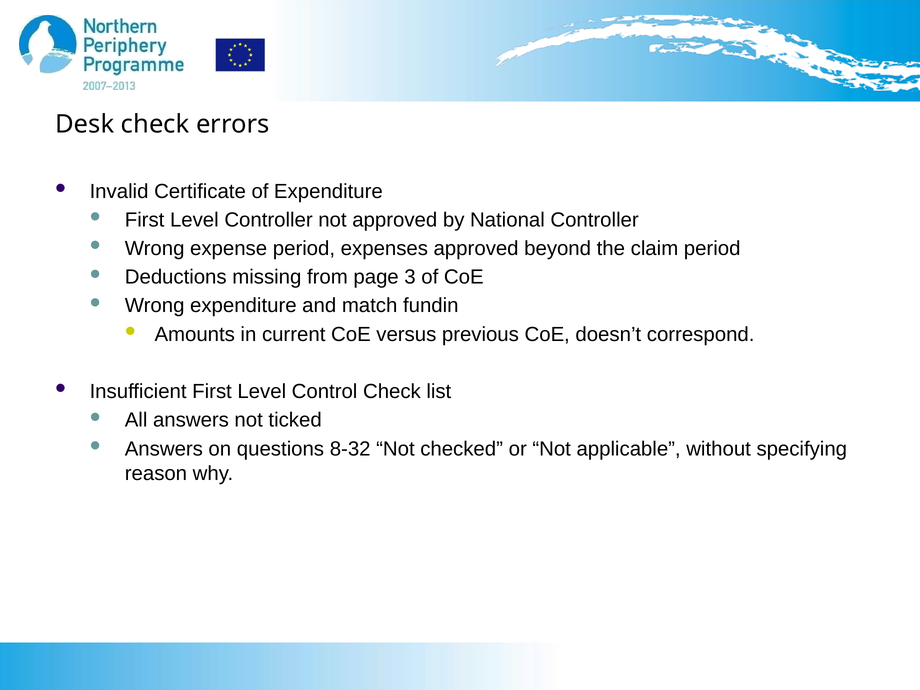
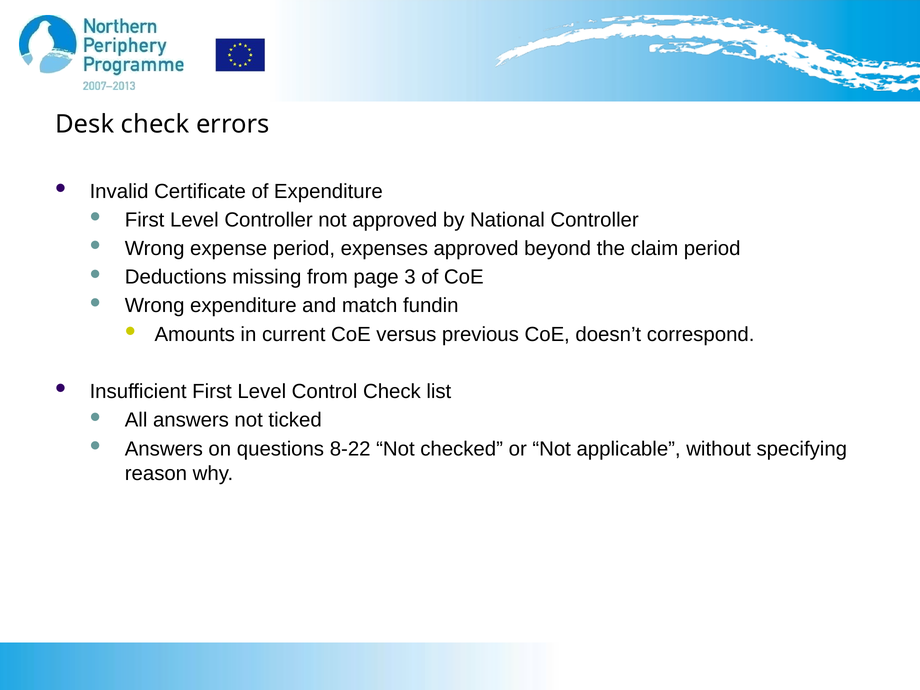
8-32: 8-32 -> 8-22 (350, 449)
